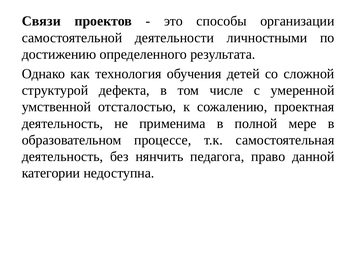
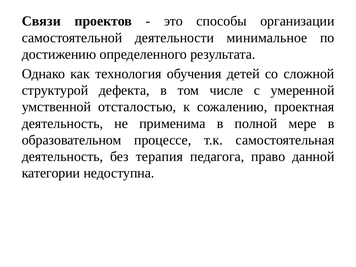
личностными: личностными -> минимальное (267, 38)
нянчить: нянчить -> терапия (159, 157)
